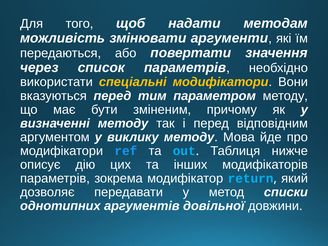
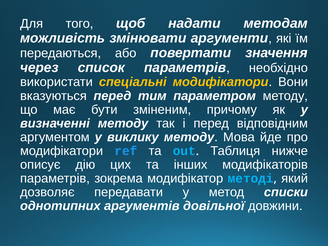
return: return -> методі (251, 178)
